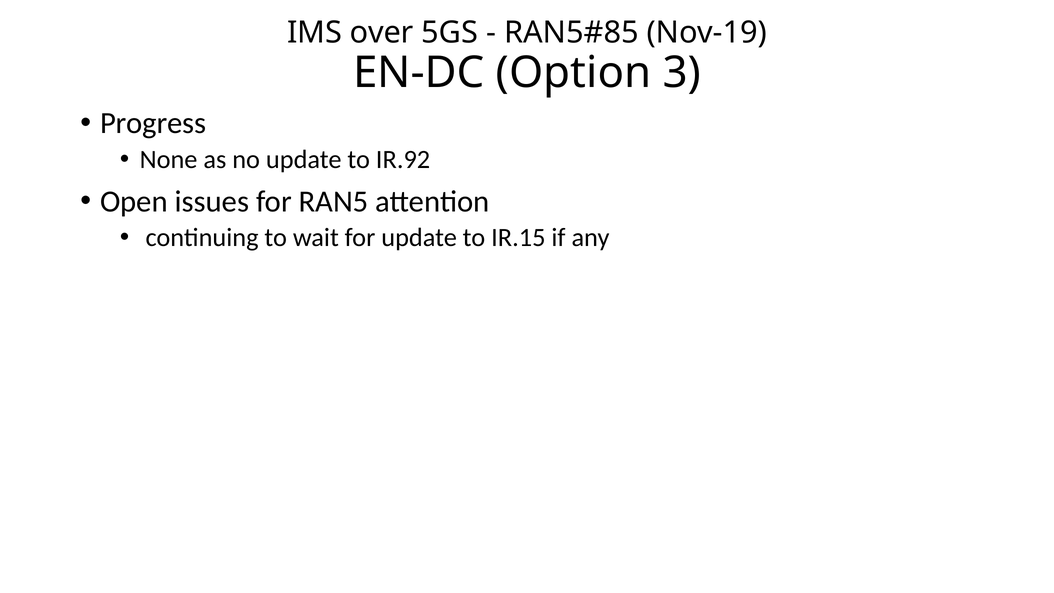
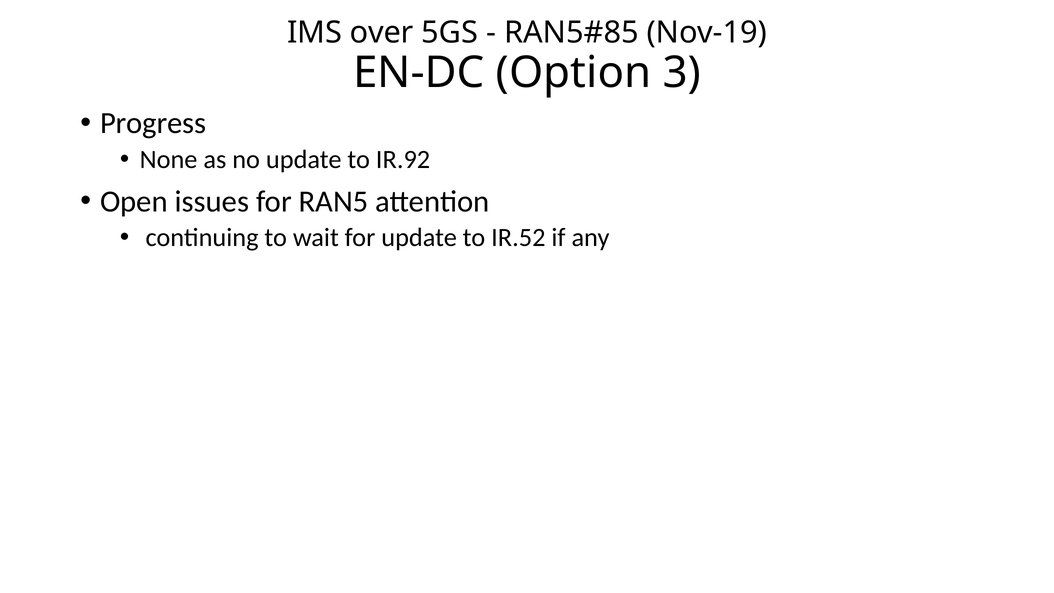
IR.15: IR.15 -> IR.52 (518, 238)
